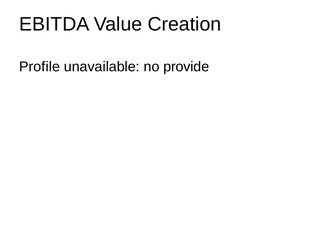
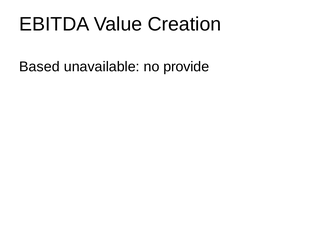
Profile: Profile -> Based (40, 67)
